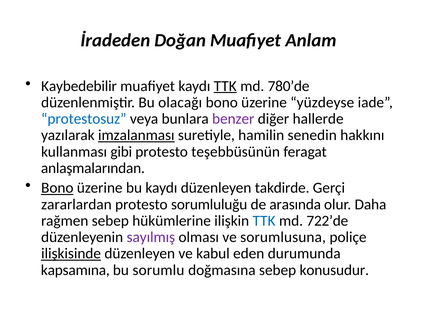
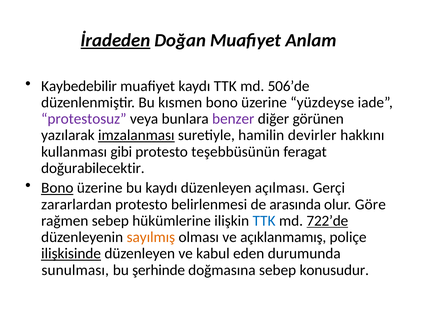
İradeden underline: none -> present (115, 40)
TTK underline: present -> none (225, 86)
780’de: 780’de -> 506’de (289, 86)
olacağı: olacağı -> kısmen (180, 103)
protestosuz colour: blue -> purple (84, 119)
hallerde: hallerde -> görünen (318, 119)
senedin: senedin -> devirler (312, 136)
anlaşmalarından: anlaşmalarından -> doğurabilecektir (93, 168)
takdirde: takdirde -> açılması (282, 188)
sorumluluğu: sorumluluğu -> belirlenmesi (209, 205)
Daha: Daha -> Göre (370, 205)
722’de underline: none -> present (327, 221)
sayılmış colour: purple -> orange (151, 238)
sorumlusuna: sorumlusuna -> açıklanmamış (283, 238)
kapsamına: kapsamına -> sunulması (75, 270)
sorumlu: sorumlu -> şerhinde (159, 270)
